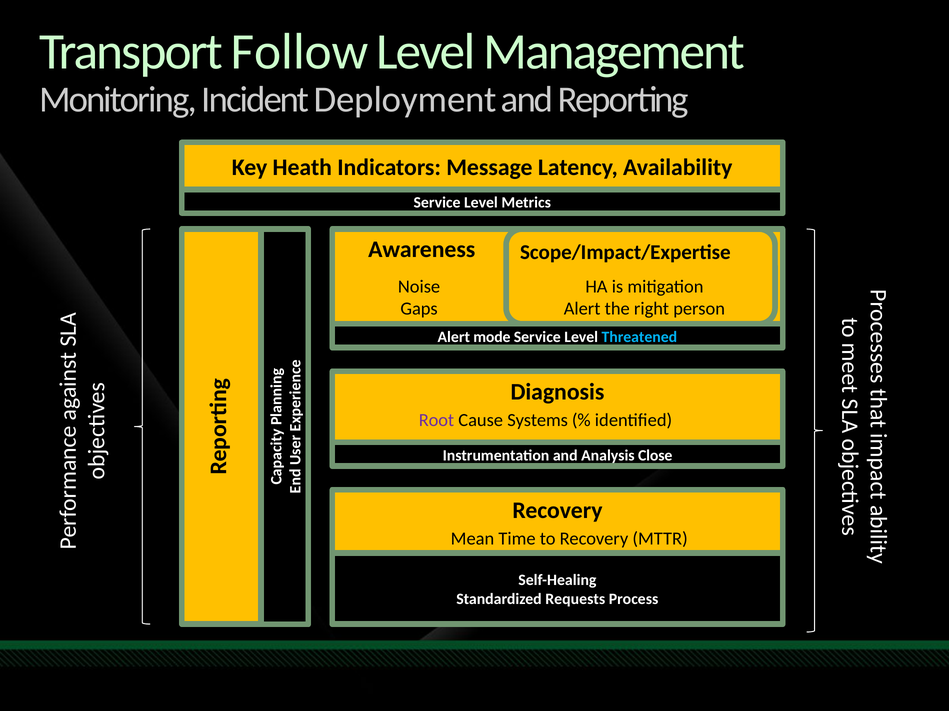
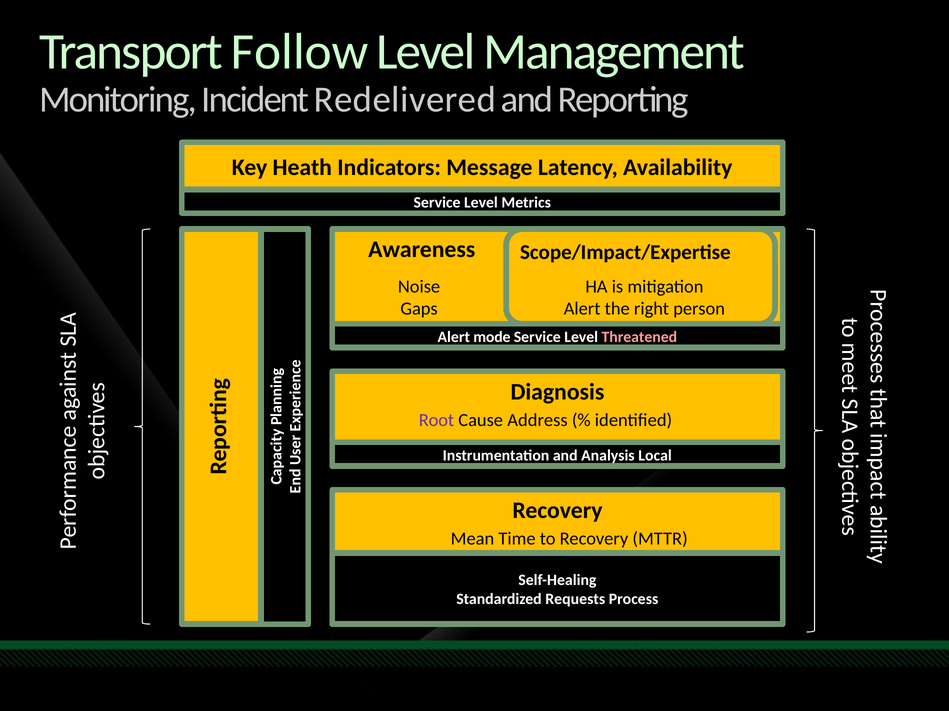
Deployment: Deployment -> Redelivered (405, 99)
Threatened colour: light blue -> pink (639, 337)
Systems: Systems -> Address (537, 420)
Close: Close -> Local (655, 456)
